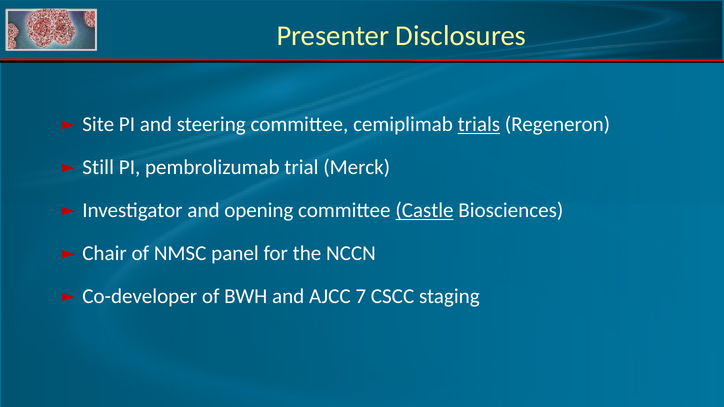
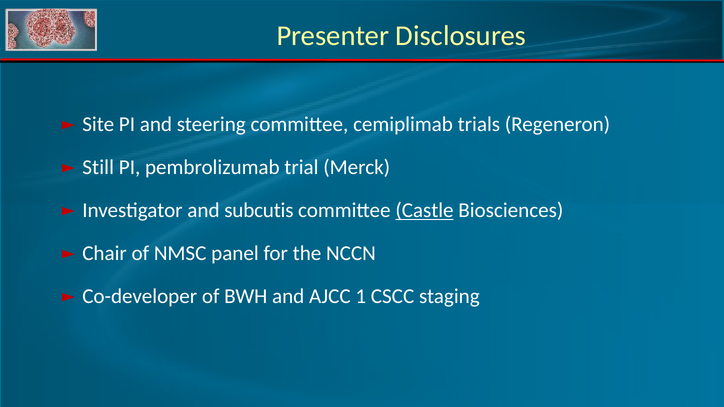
trials underline: present -> none (479, 124)
opening: opening -> subcutis (259, 211)
7: 7 -> 1 (361, 297)
